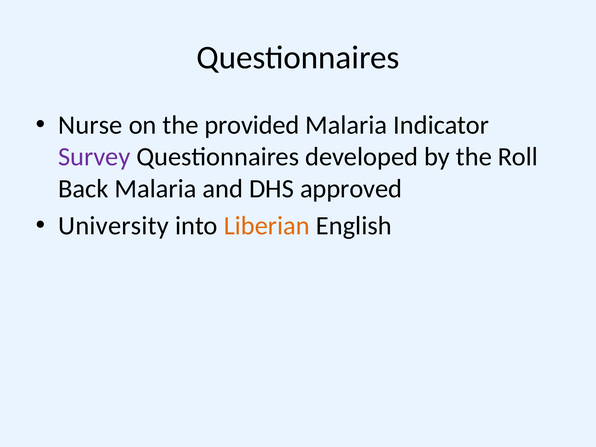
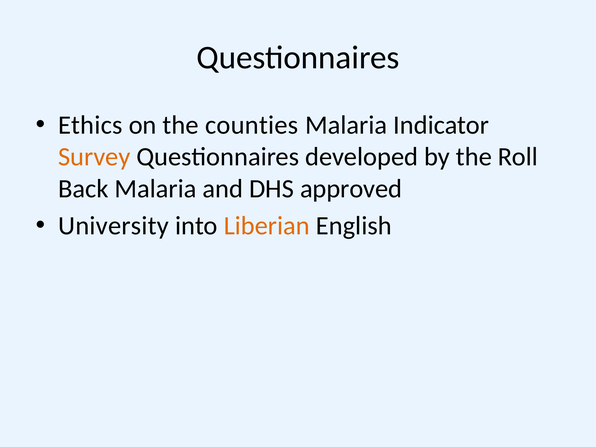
Nurse: Nurse -> Ethics (90, 125)
provided: provided -> counties (252, 125)
Survey colour: purple -> orange (94, 157)
